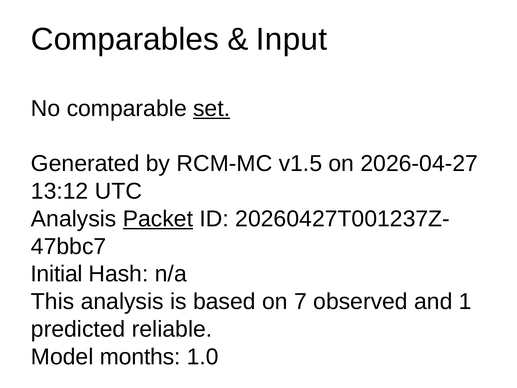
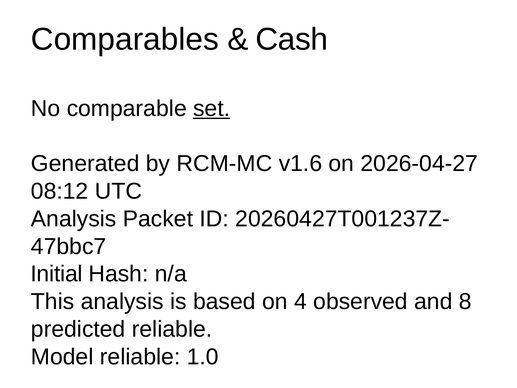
Input: Input -> Cash (292, 39)
v1.5: v1.5 -> v1.6 (300, 164)
13:12: 13:12 -> 08:12 (60, 191)
Packet underline: present -> none (158, 219)
7: 7 -> 4 (300, 301)
1: 1 -> 8 (465, 301)
Model months: months -> reliable (140, 357)
